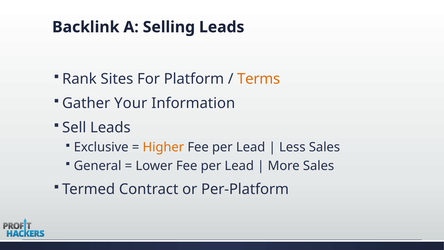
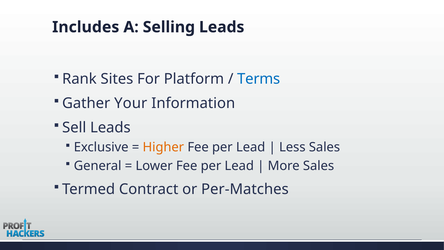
Backlink: Backlink -> Includes (86, 27)
Terms colour: orange -> blue (259, 79)
Per-Platform: Per-Platform -> Per-Matches (245, 189)
